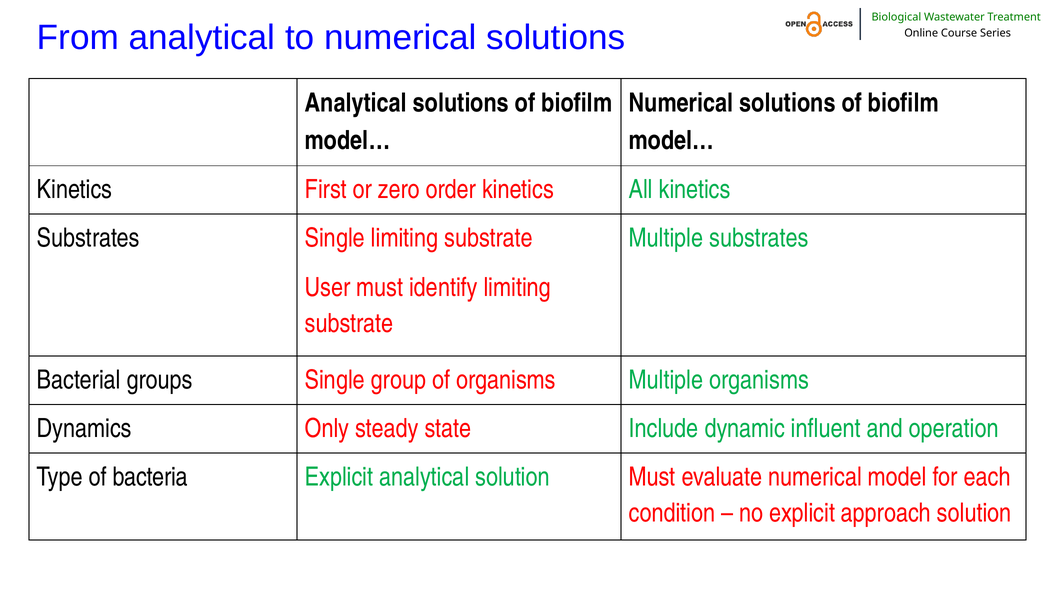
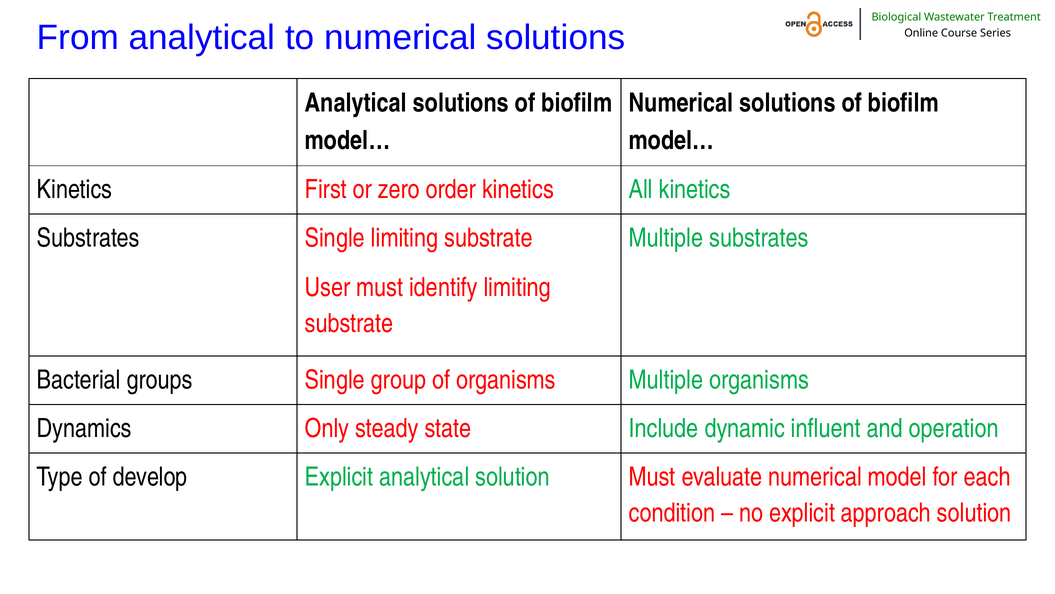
bacteria: bacteria -> develop (150, 477)
